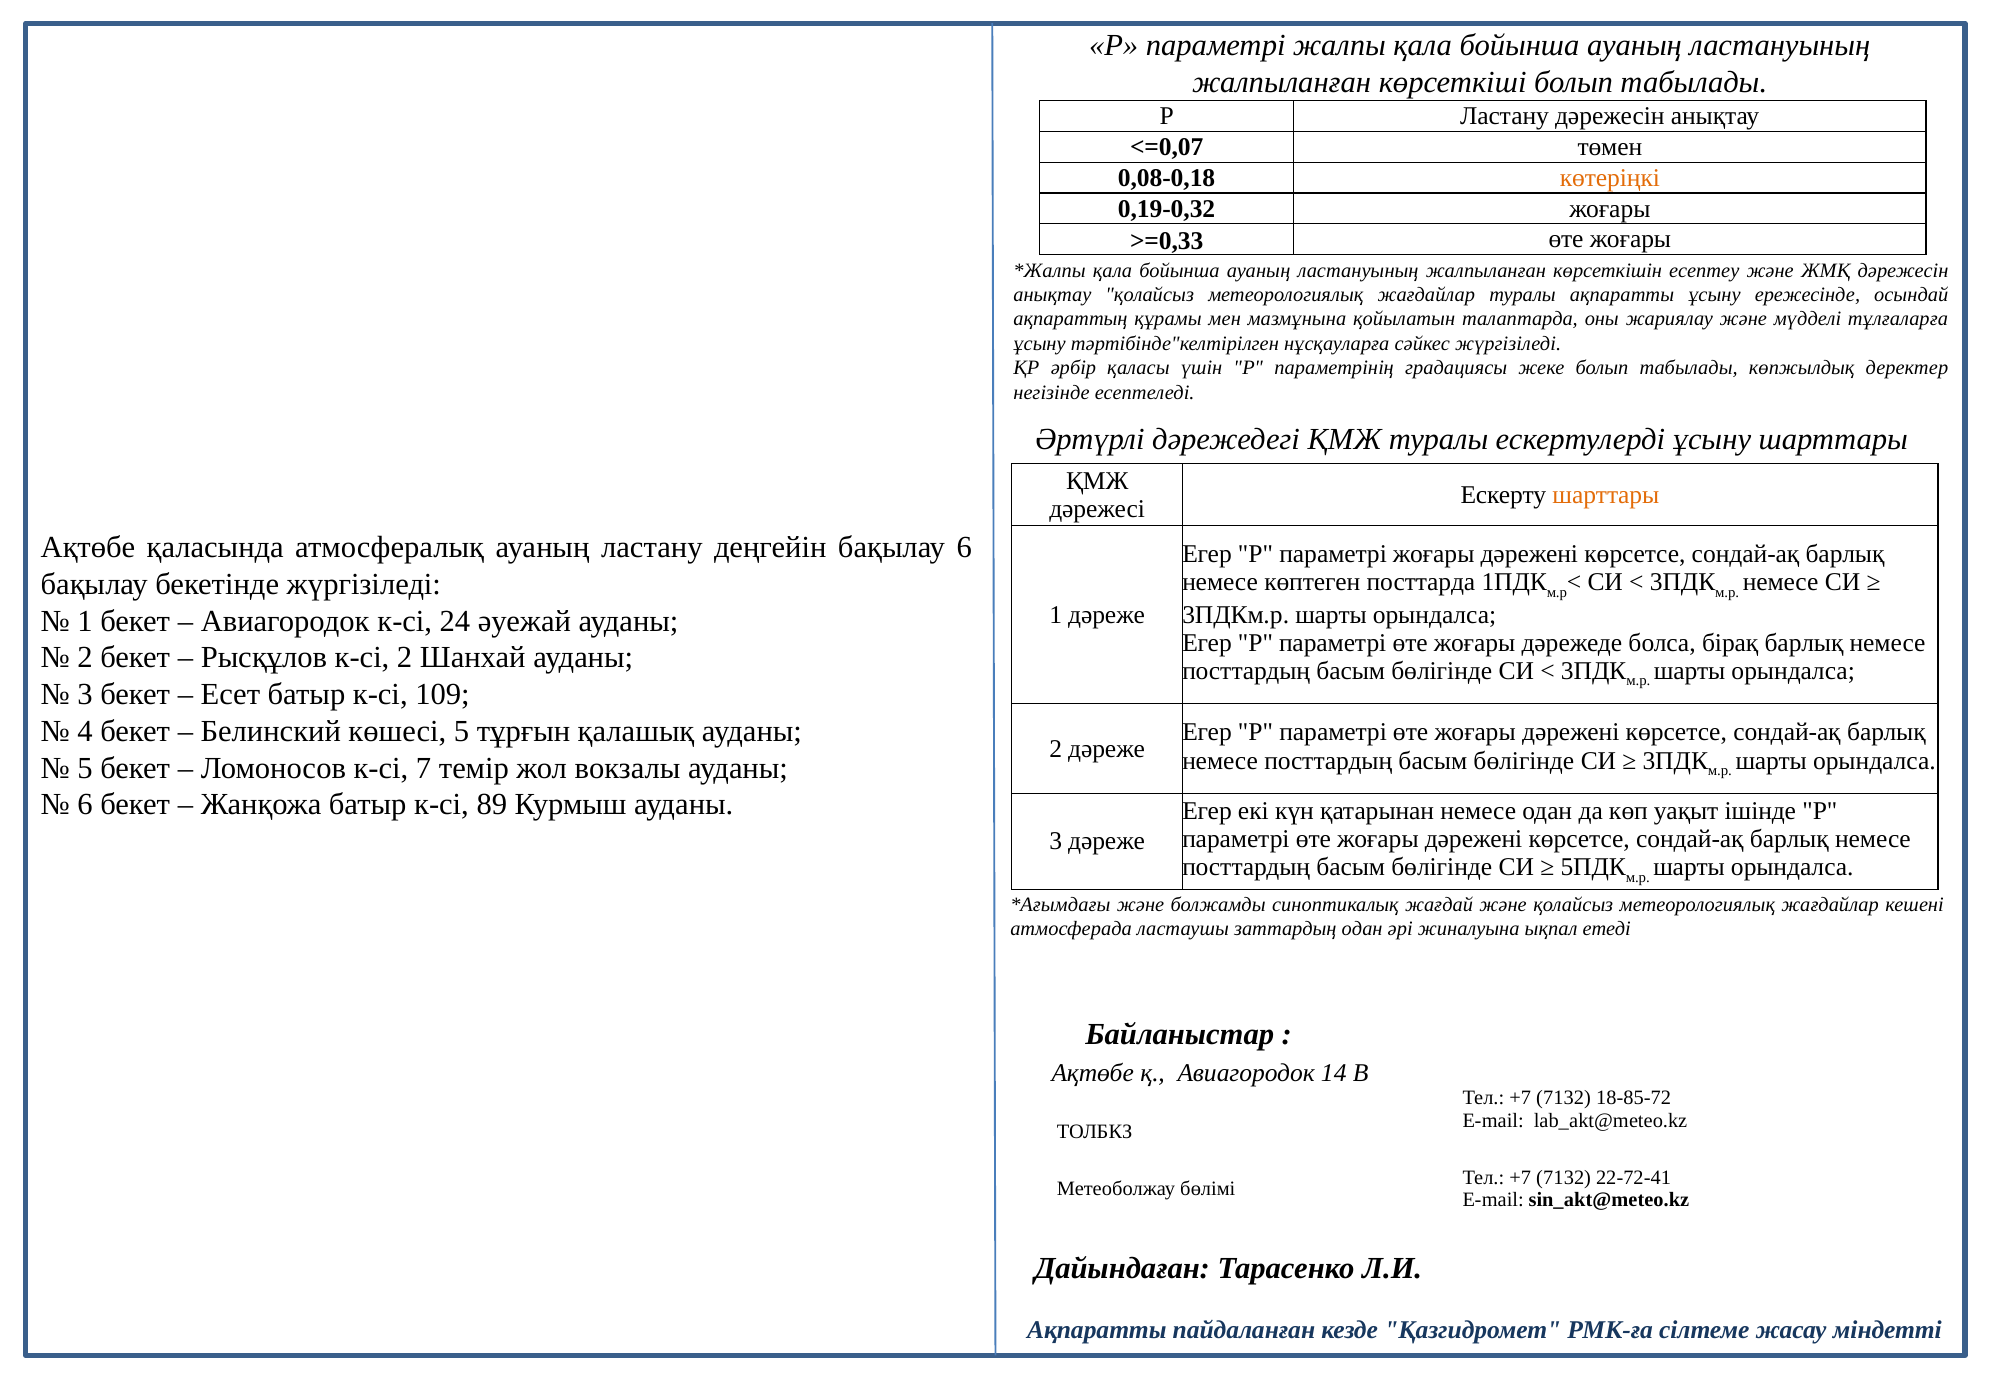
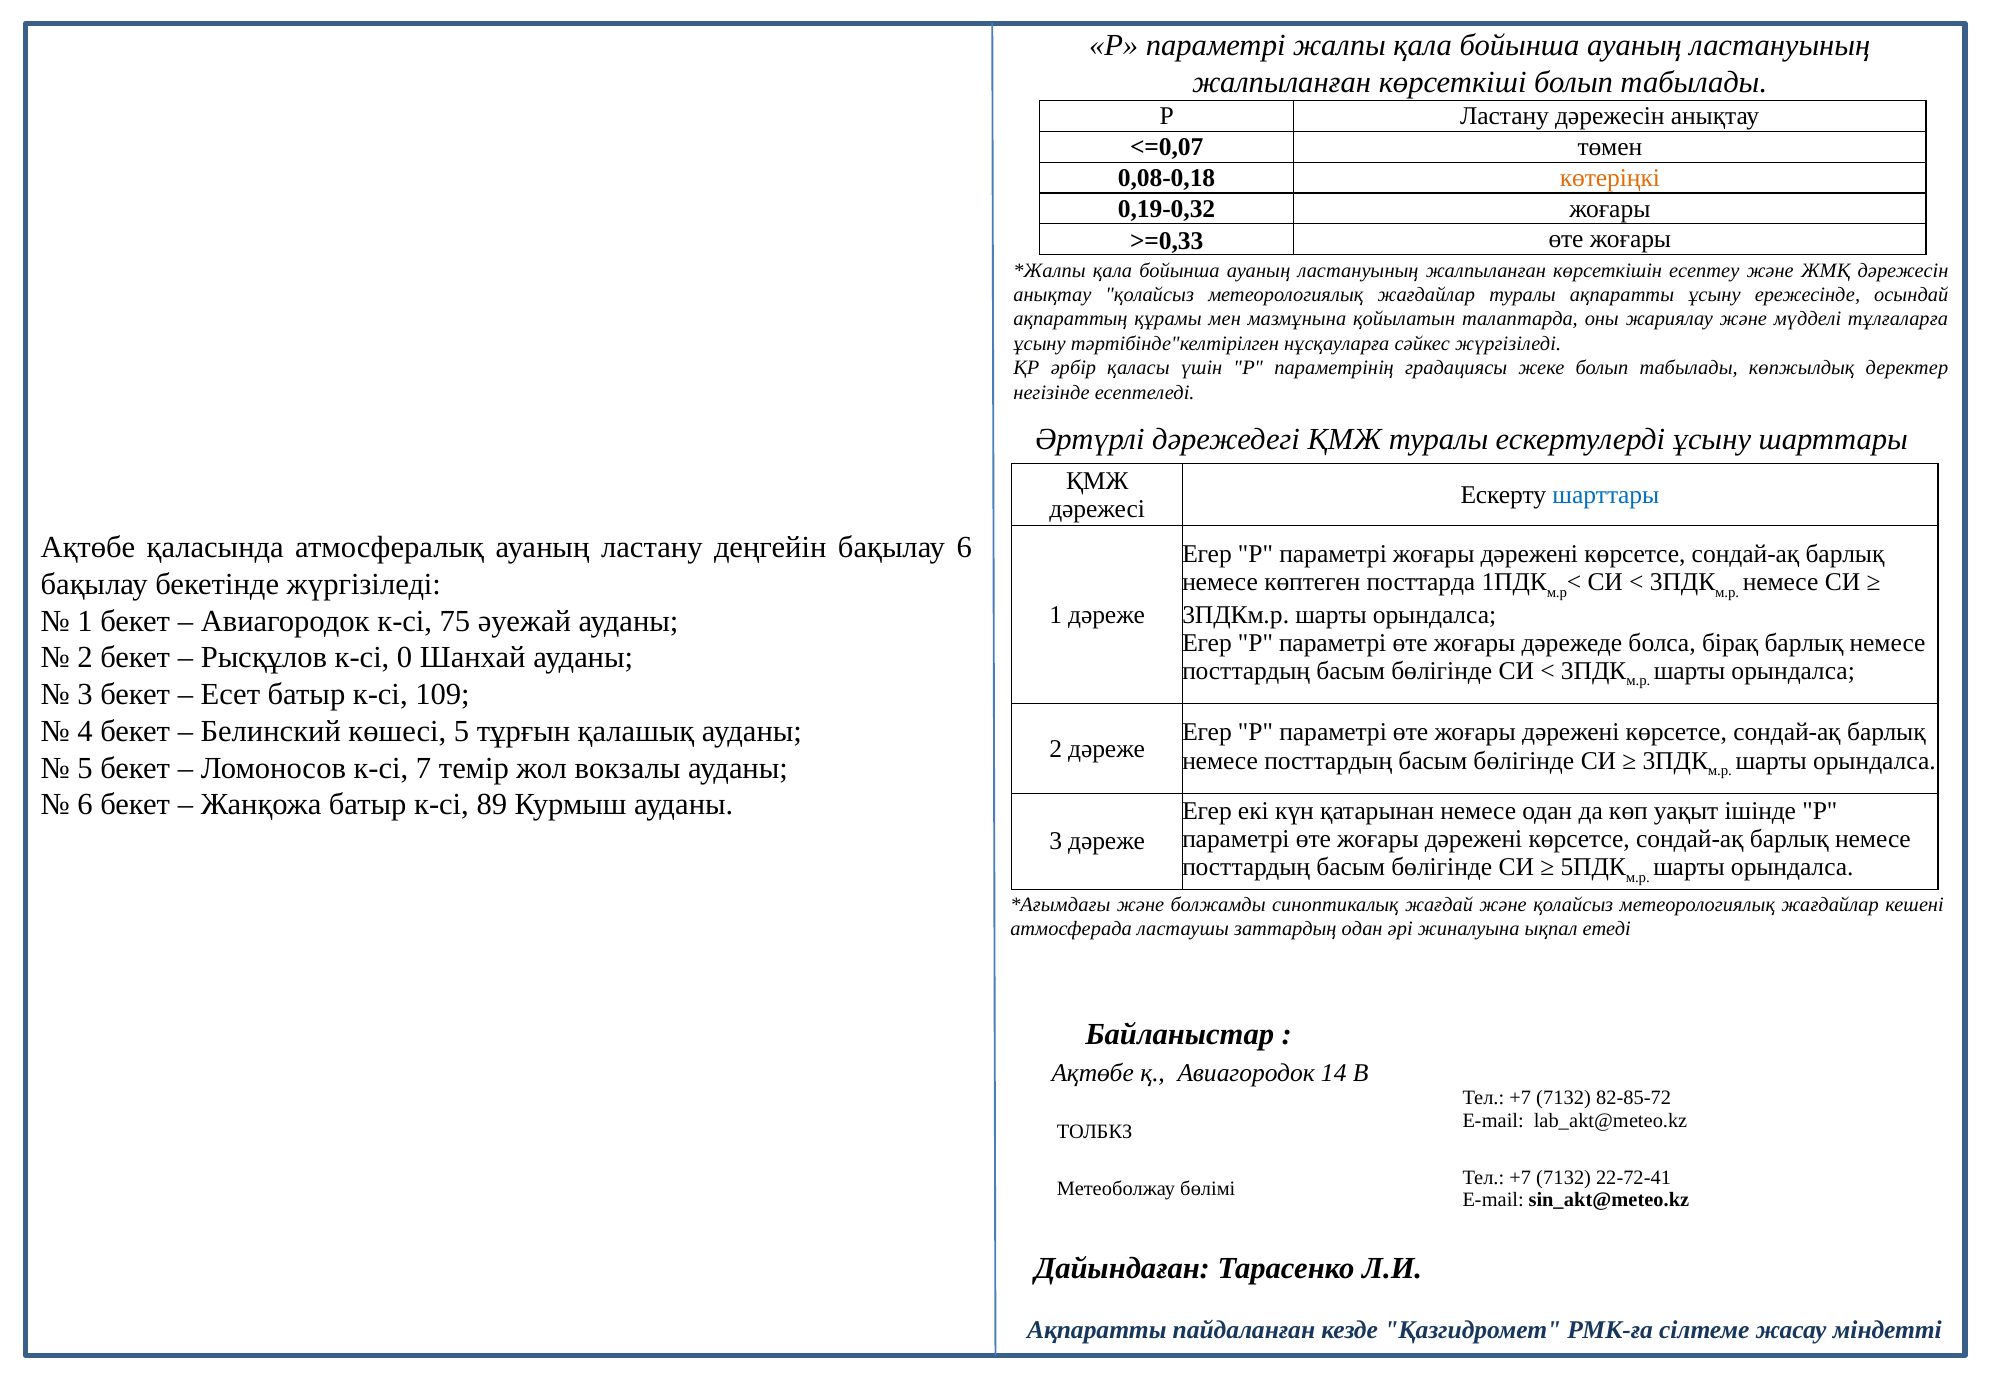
шарттары colour: orange -> blue (1606, 495)
24: 24 -> 75 (455, 621)
к-сі 2: 2 -> 0 (405, 657)
18-85-72: 18-85-72 -> 82-85-72 (1634, 1097)
